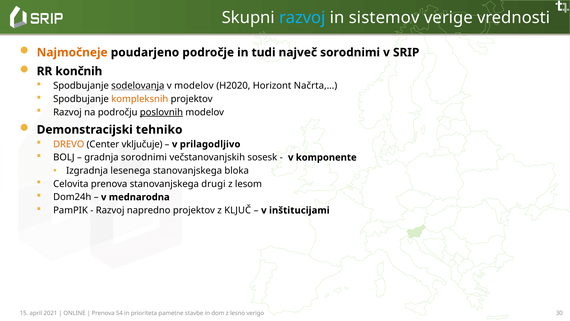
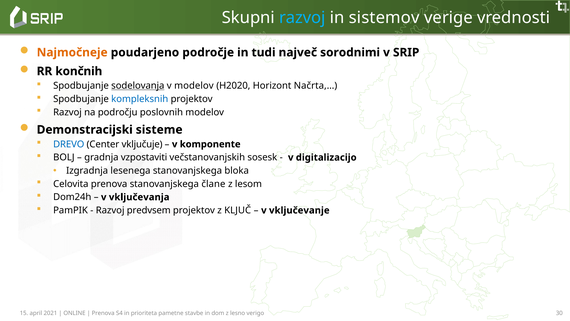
kompleksnih colour: orange -> blue (140, 99)
poslovnih underline: present -> none (161, 112)
tehniko: tehniko -> sisteme (159, 130)
DREVO colour: orange -> blue (69, 144)
prilagodljivo: prilagodljivo -> komponente (210, 144)
gradnja sorodnimi: sorodnimi -> vzpostaviti (144, 157)
komponente: komponente -> digitalizacijo (326, 157)
drugi: drugi -> člane (213, 184)
mednarodna: mednarodna -> vključevanja (139, 197)
napredno: napredno -> predvsem (149, 210)
inštitucijami: inštitucijami -> vključevanje (299, 210)
